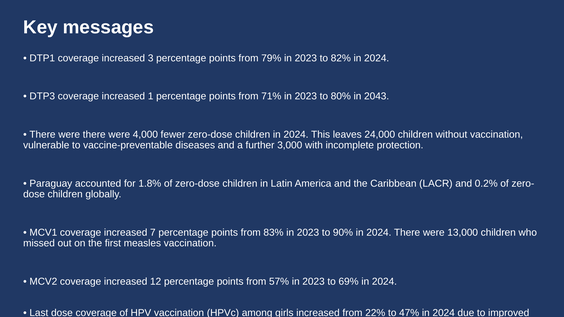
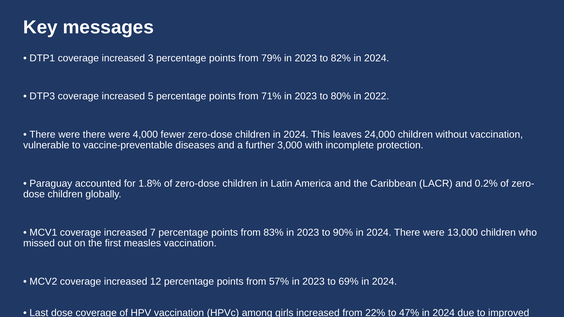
1: 1 -> 5 (151, 96)
2043: 2043 -> 2022 (377, 96)
